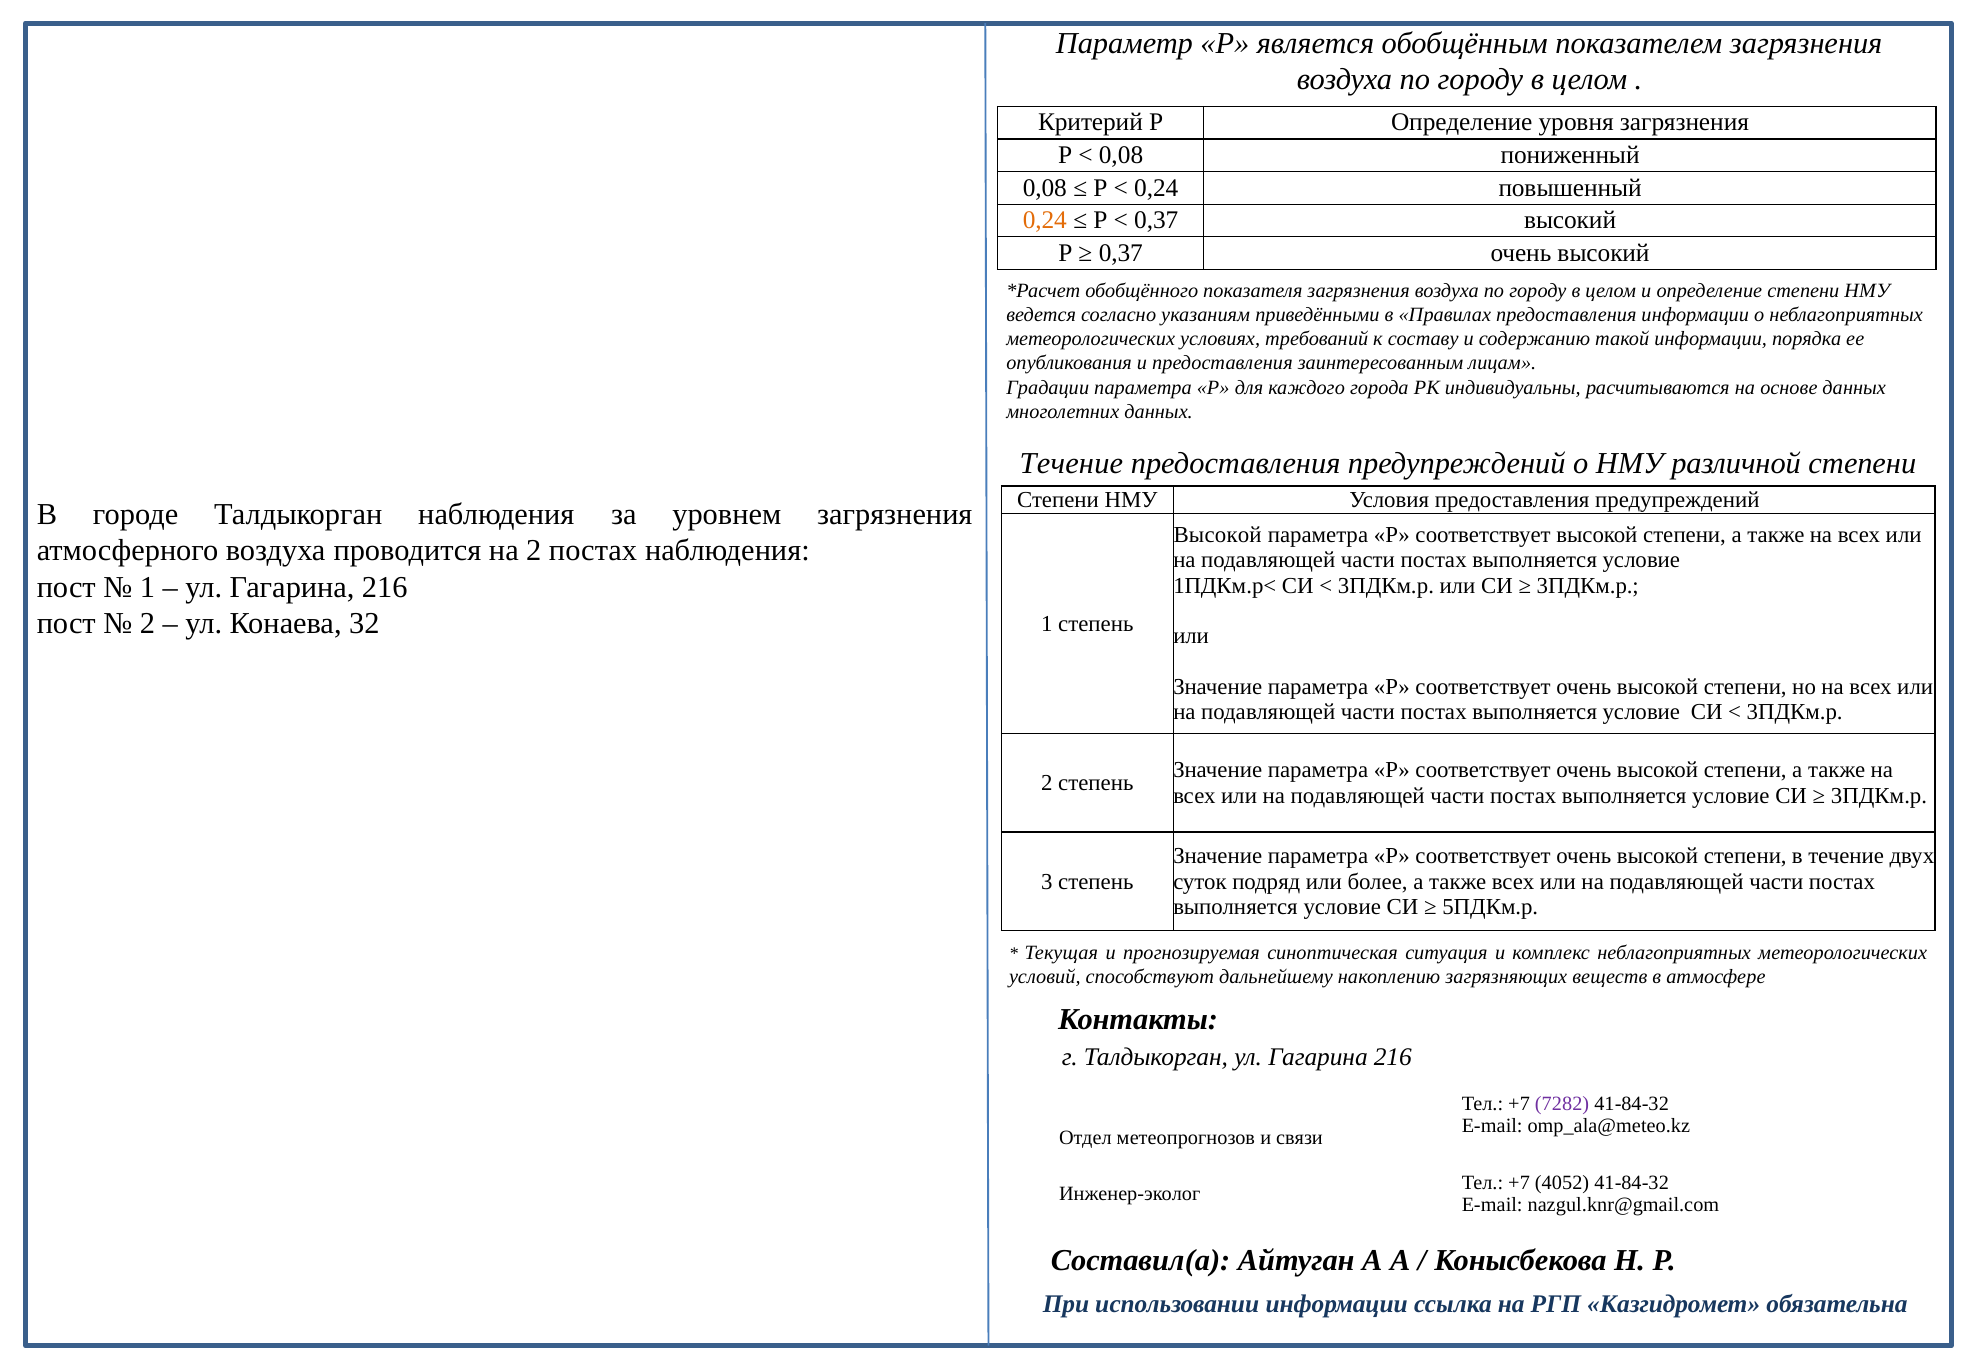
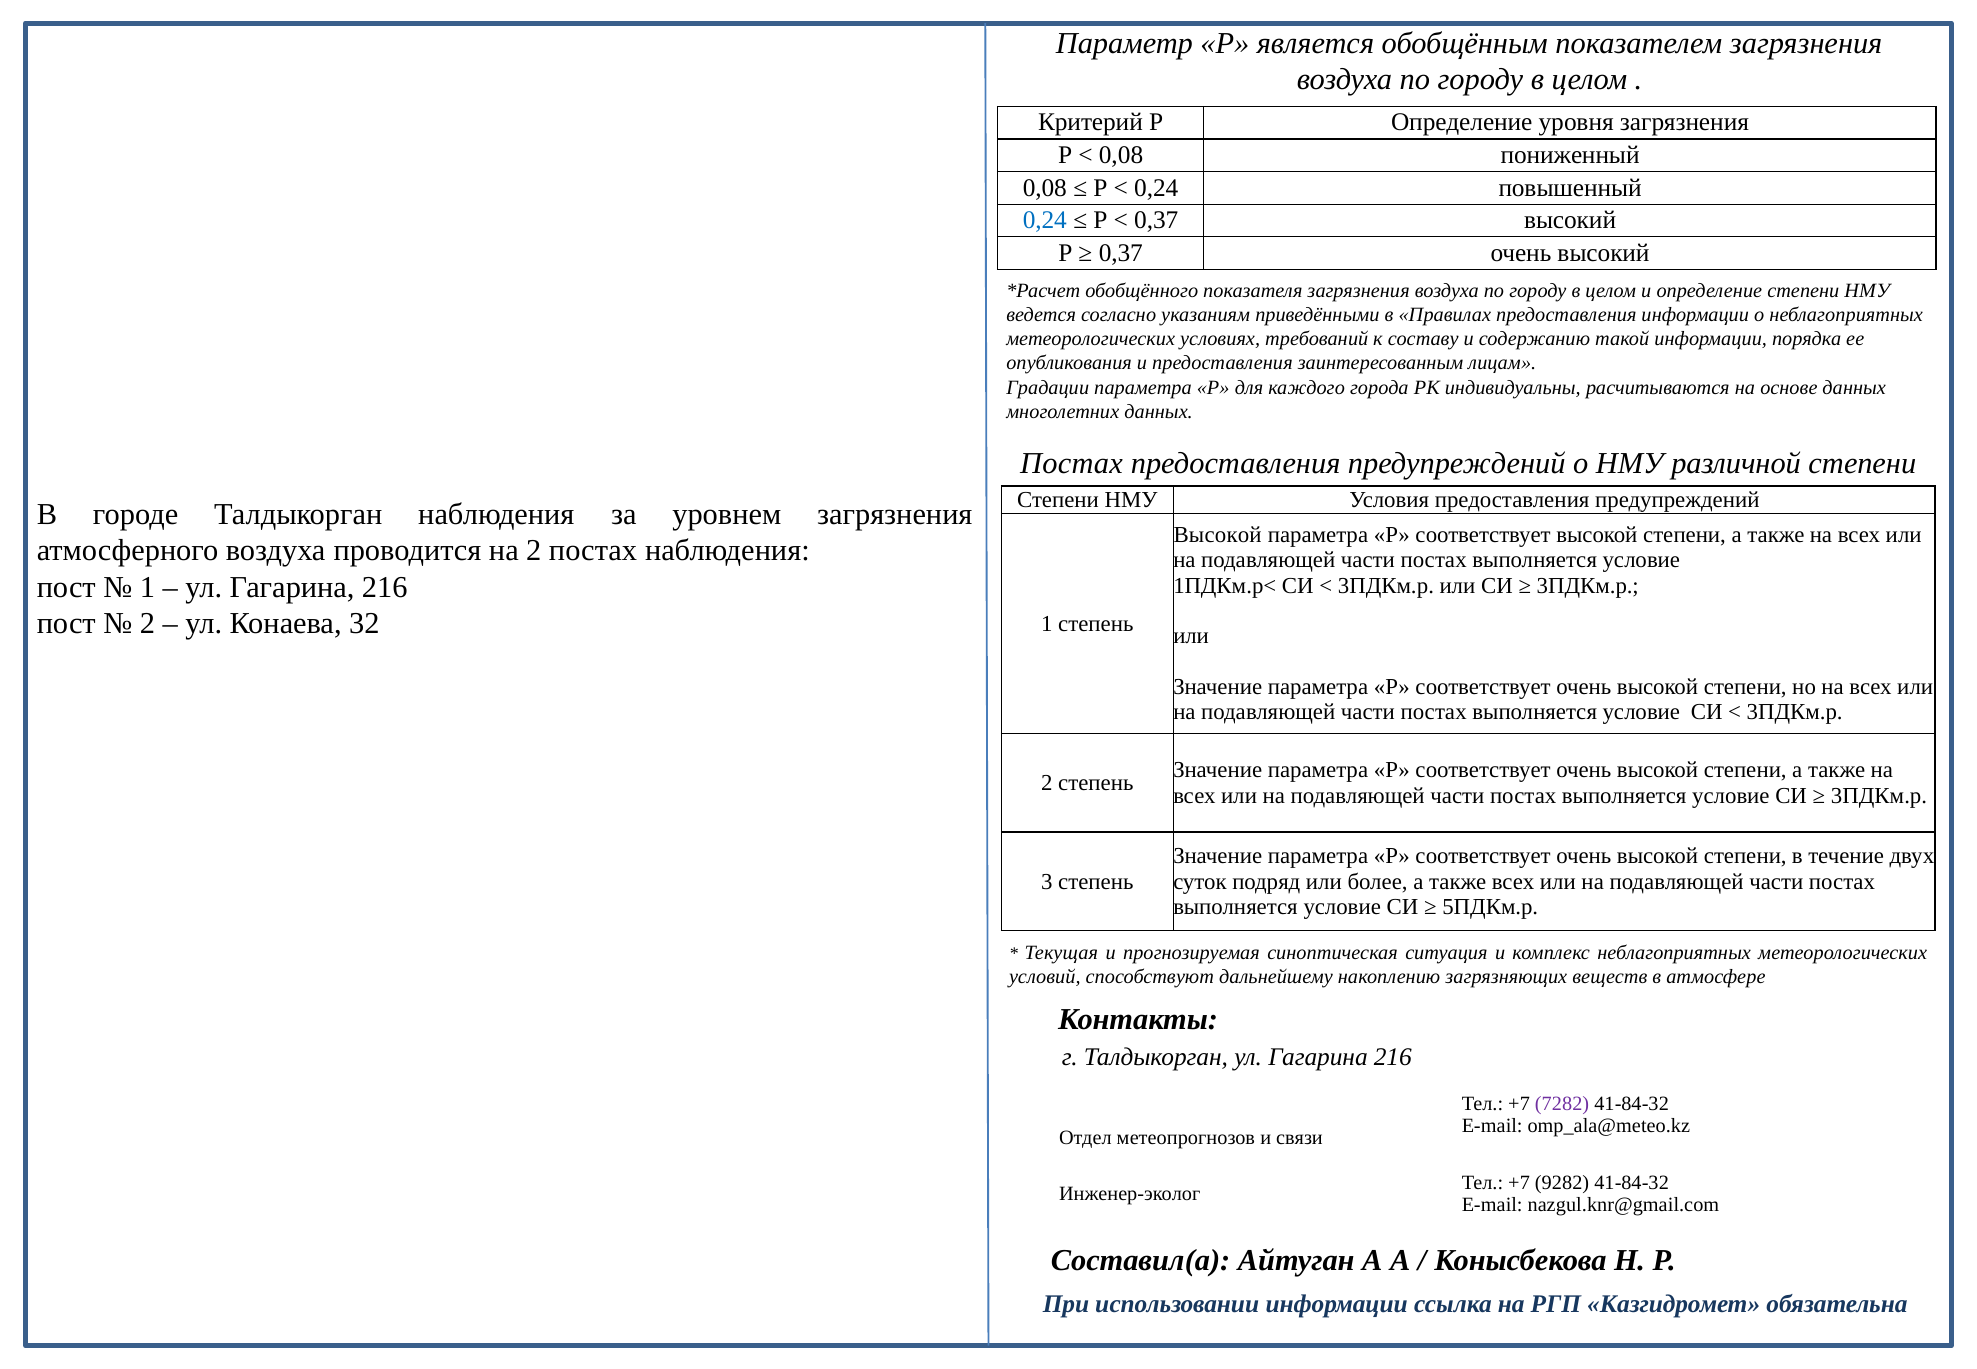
0,24 colour: orange -> blue (1045, 220)
Течение: Течение -> Постах (1071, 463)
4052: 4052 -> 9282 (1562, 1182)
